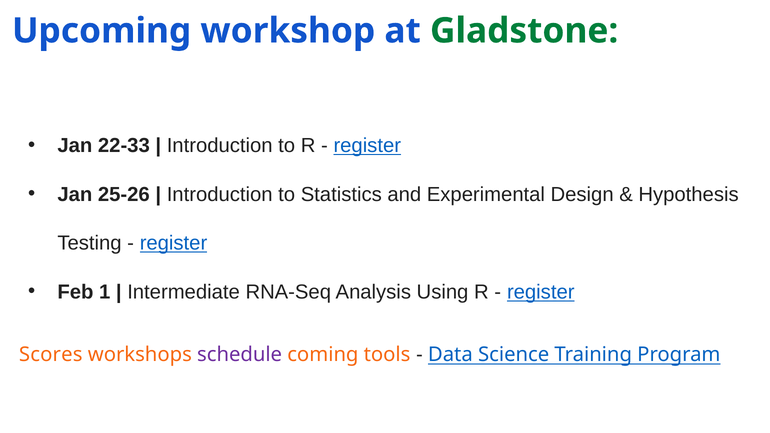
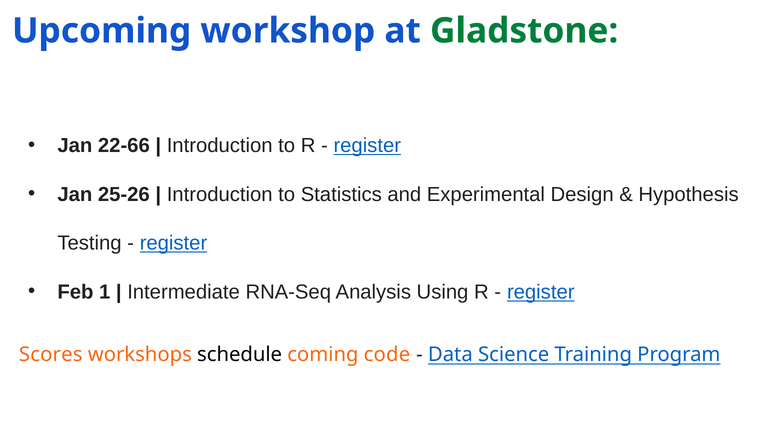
22-33: 22-33 -> 22-66 (124, 146)
schedule colour: purple -> black (240, 355)
tools: tools -> code (387, 355)
